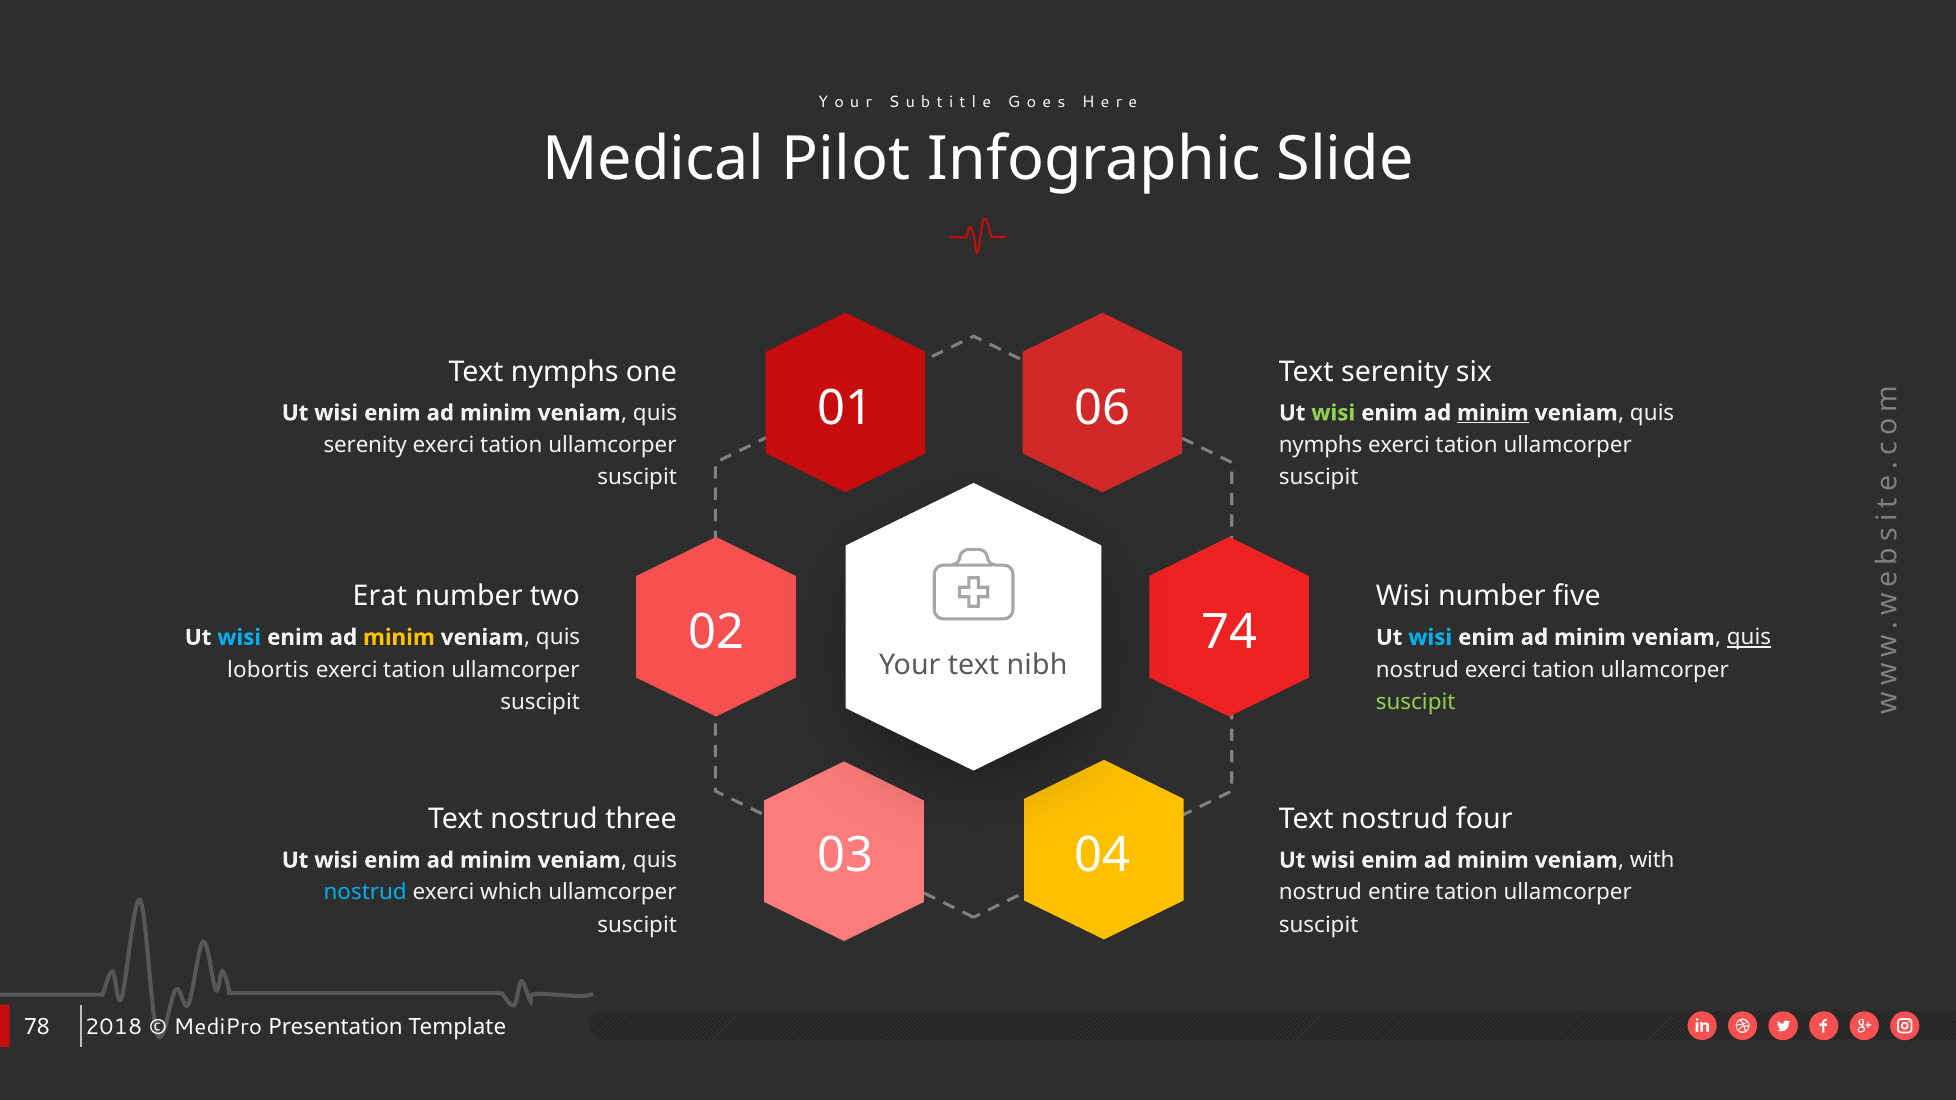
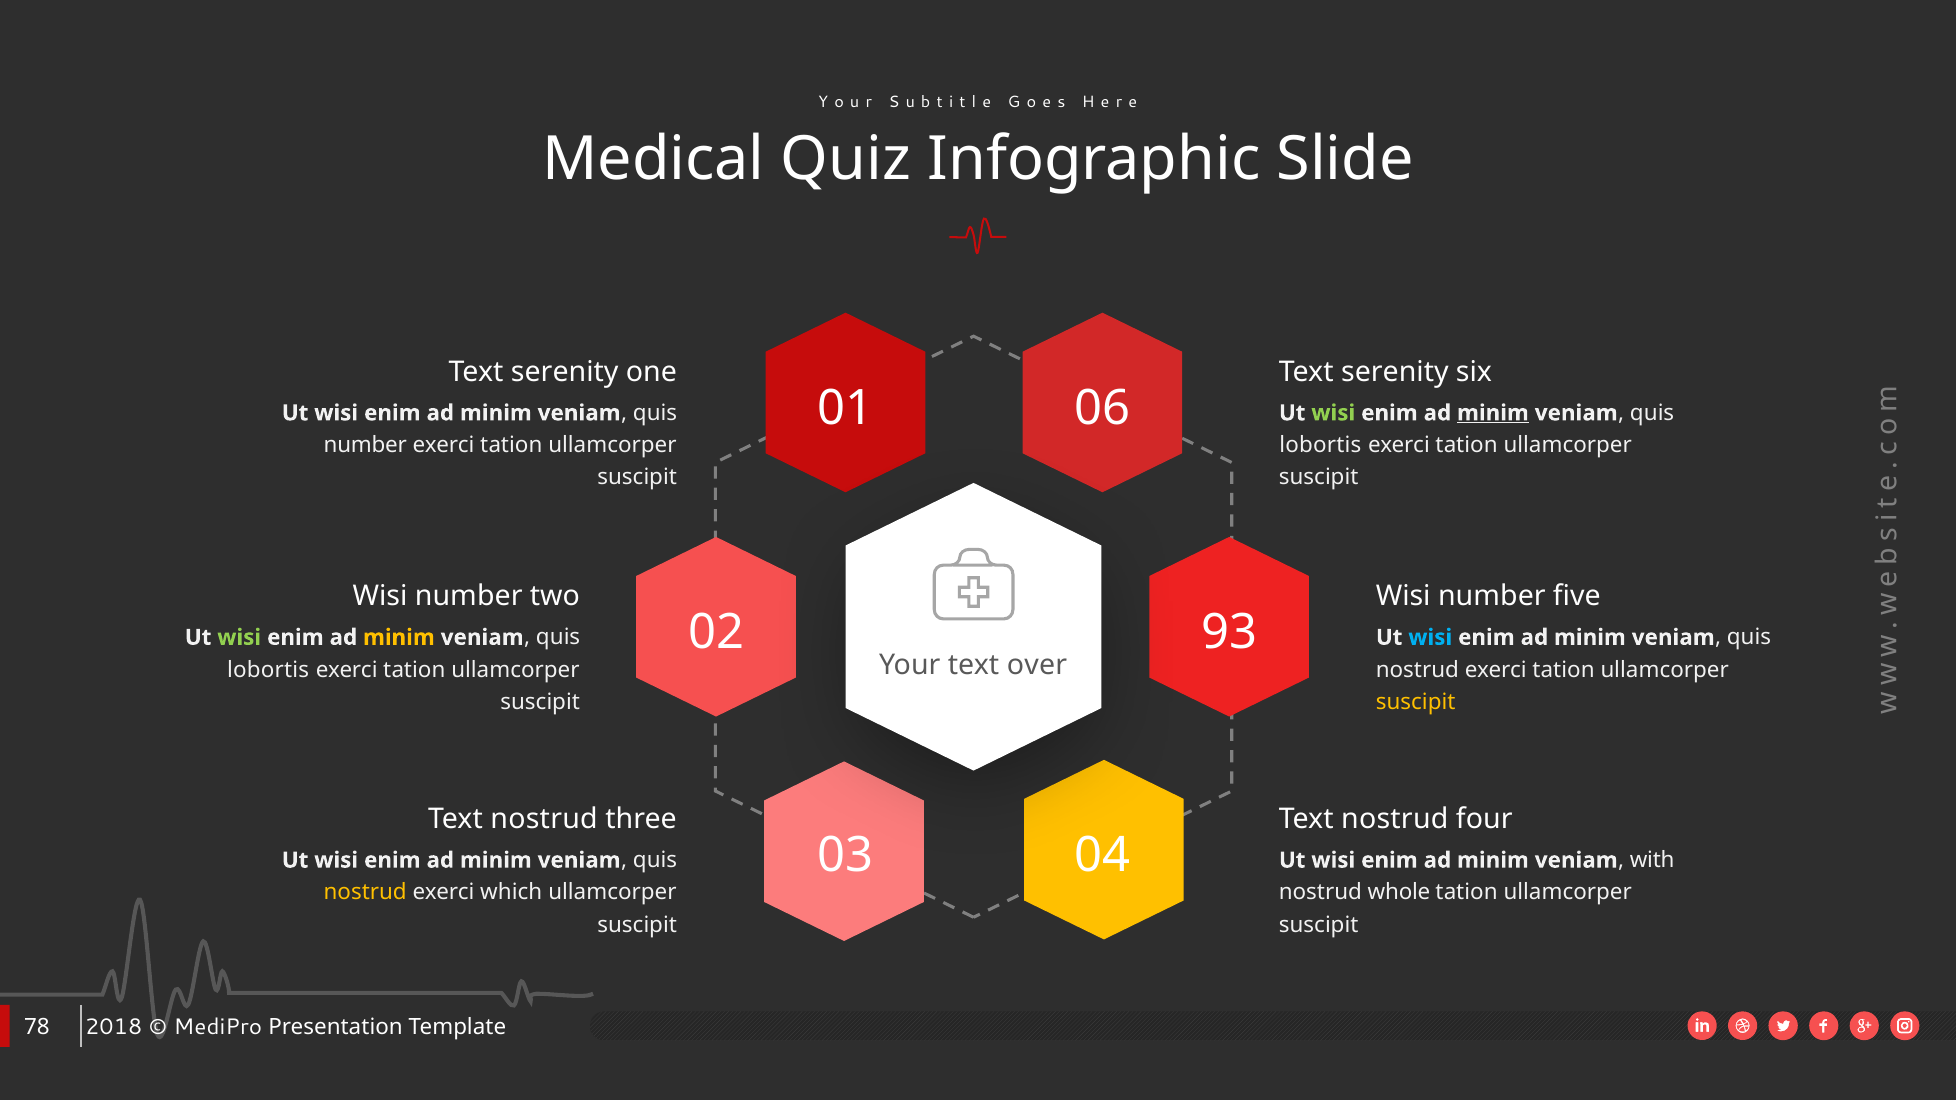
Pilot: Pilot -> Quiz (846, 159)
nymphs: nymphs -> serenity (565, 372)
serenity: serenity -> number (365, 445)
nymphs: nymphs -> lobortis (1320, 445)
Erat: Erat -> Wisi (380, 596)
74: 74 -> 93 (1229, 633)
wisi colour: light blue -> light green (239, 638)
quis underline: present -> none (1749, 638)
nibh: nibh -> over (1037, 666)
suscipit colour: light green -> yellow (1416, 702)
nostrud colour: light blue -> yellow (365, 893)
entire: entire -> whole (1399, 893)
